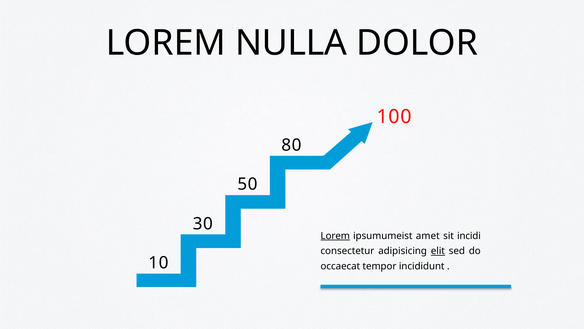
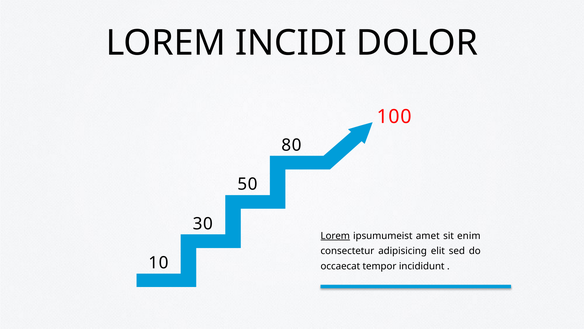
NULLA: NULLA -> INCIDI (291, 43)
incidi: incidi -> enim (469, 235)
elit underline: present -> none (438, 251)
